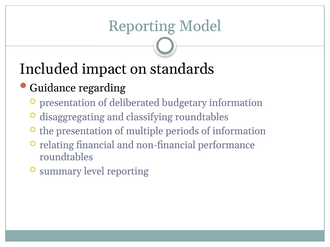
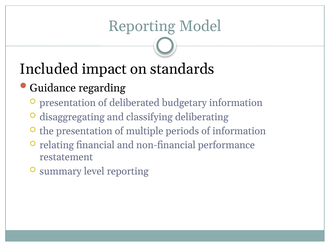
classifying roundtables: roundtables -> deliberating (202, 117)
roundtables: roundtables -> restatement (66, 157)
